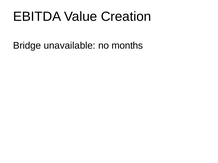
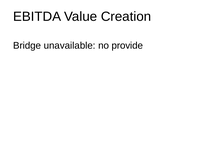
months: months -> provide (127, 46)
